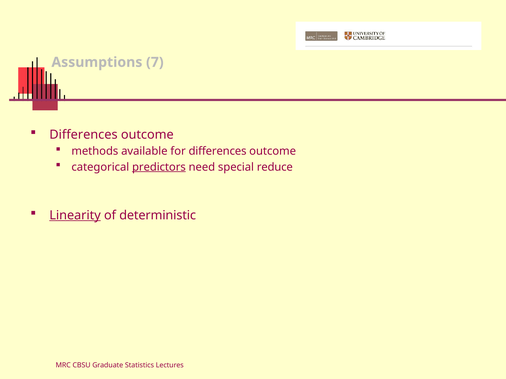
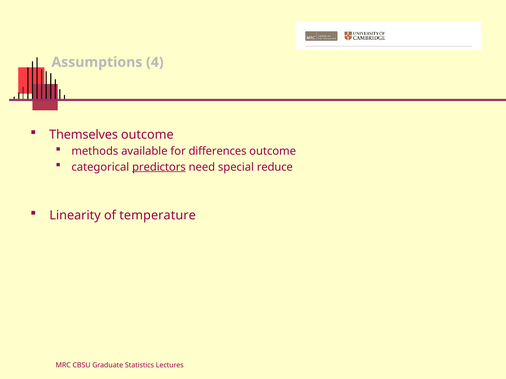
7: 7 -> 4 (155, 62)
Differences: Differences -> Themselves (84, 135)
Linearity underline: present -> none (75, 216)
deterministic: deterministic -> temperature (158, 216)
